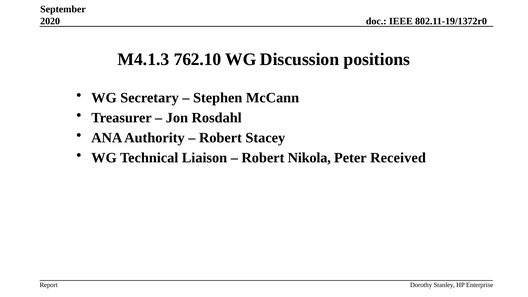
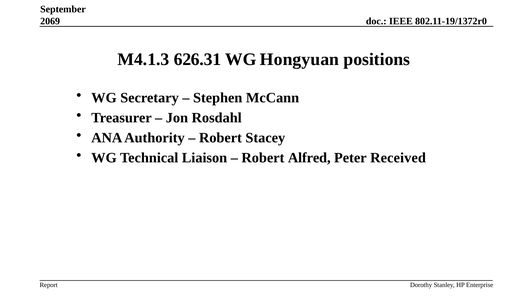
2020: 2020 -> 2069 (50, 21)
762.10: 762.10 -> 626.31 (198, 59)
Discussion: Discussion -> Hongyuan (300, 59)
Nikola: Nikola -> Alfred (309, 158)
